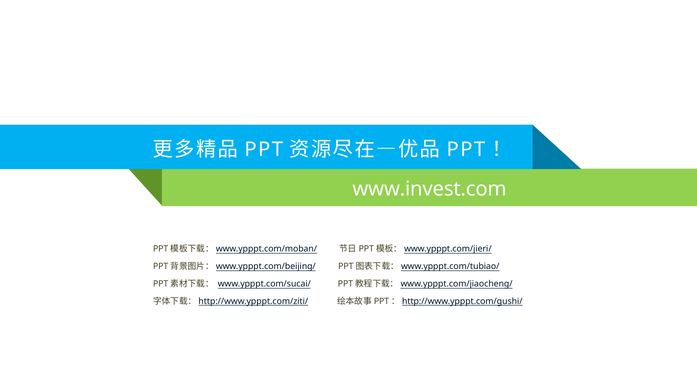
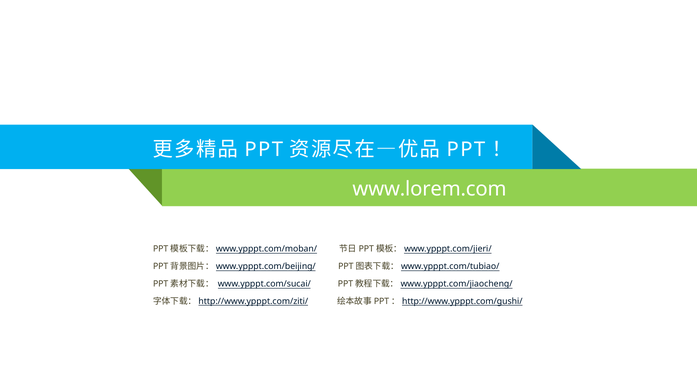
www.invest.com: www.invest.com -> www.lorem.com (429, 189)
